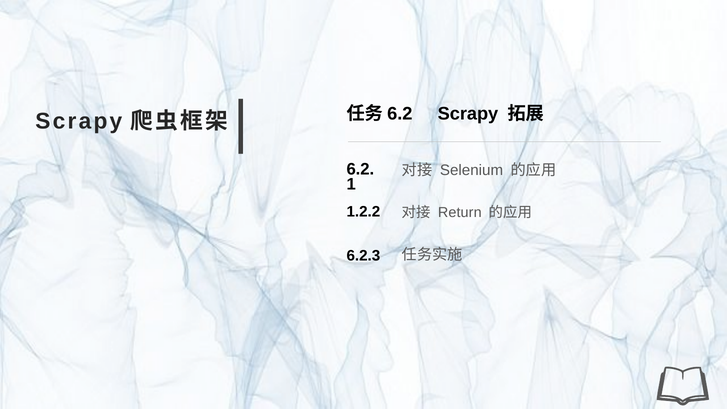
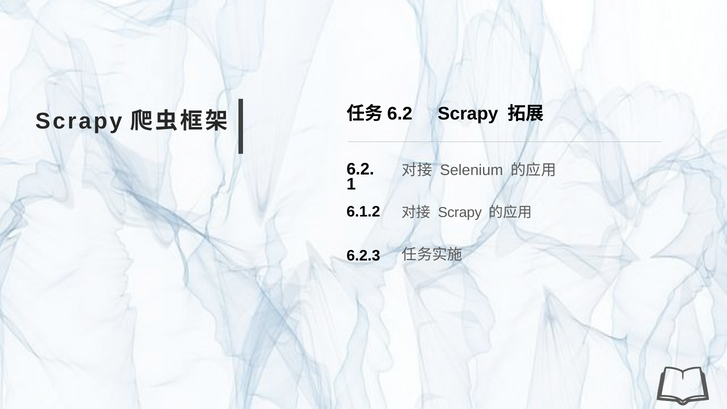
1.2.2: 1.2.2 -> 6.1.2 (363, 212)
Return: Return -> Scrapy (460, 213)
